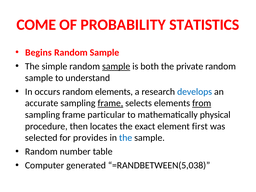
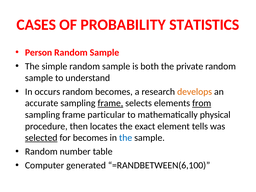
COME: COME -> CASES (36, 25)
Begins: Begins -> Person (39, 53)
sample underline: present -> none (116, 66)
random elements: elements -> becomes (114, 92)
develops colour: blue -> orange (195, 92)
first: first -> tells (200, 126)
selected underline: none -> present (41, 138)
for provides: provides -> becomes (90, 138)
=RANDBETWEEN(5,038: =RANDBETWEEN(5,038 -> =RANDBETWEEN(6,100 (159, 165)
